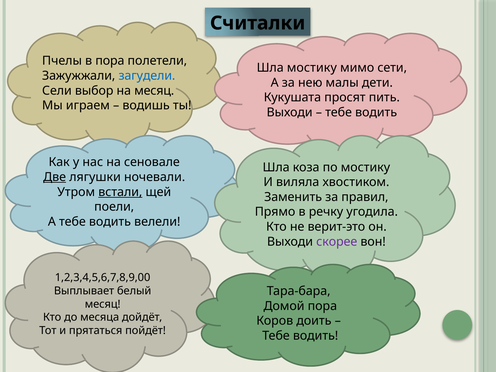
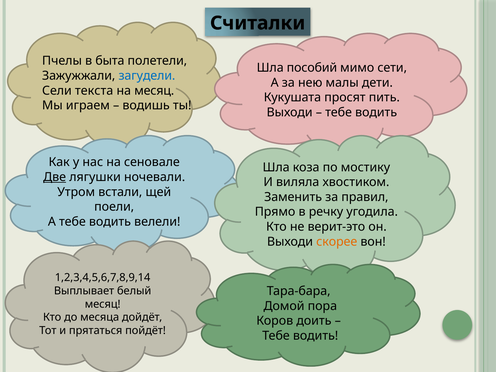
в пора: пора -> быта (110, 61)
Шла мостику: мостику -> пособий (312, 68)
выбор: выбор -> текста (94, 91)
встали underline: present -> none (120, 192)
скорее colour: purple -> orange (337, 242)
1,2,3,4,5,6,7,8,9,00: 1,2,3,4,5,6,7,8,9,00 -> 1,2,3,4,5,6,7,8,9,14 (103, 278)
